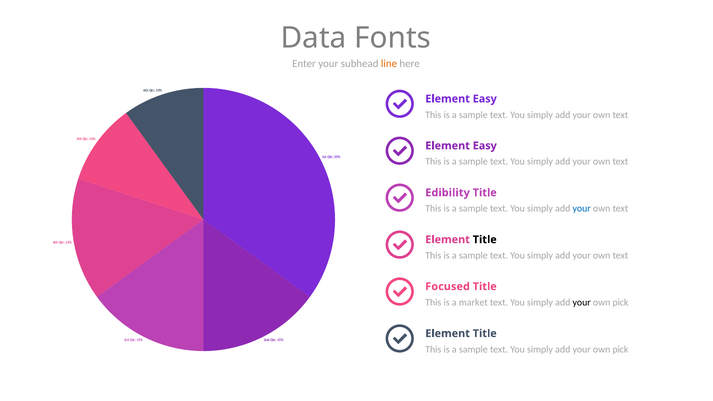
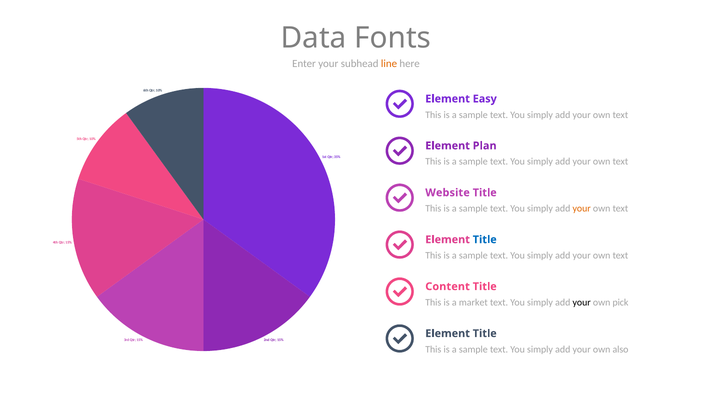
Easy: Easy -> Plan (485, 146)
Edibility: Edibility -> Website (448, 193)
your colour: blue -> orange (582, 209)
Title colour: black -> blue (485, 240)
Focused: Focused -> Content (448, 287)
pick: pick -> also (620, 349)
